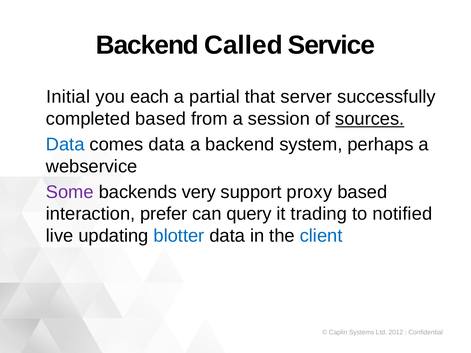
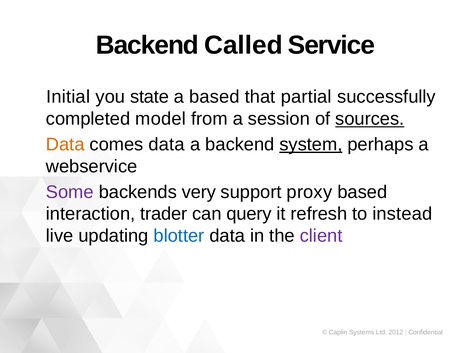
each: each -> state (150, 97)
a partial: partial -> based (214, 97)
server: server -> partial (306, 97)
completed based: based -> model (161, 119)
Data colour: blue -> orange (65, 145)
system underline: none -> present (311, 145)
prefer: prefer -> trader (164, 214)
trading: trading -> refresh (319, 214)
notified: notified -> instead (402, 214)
client colour: blue -> purple (321, 236)
